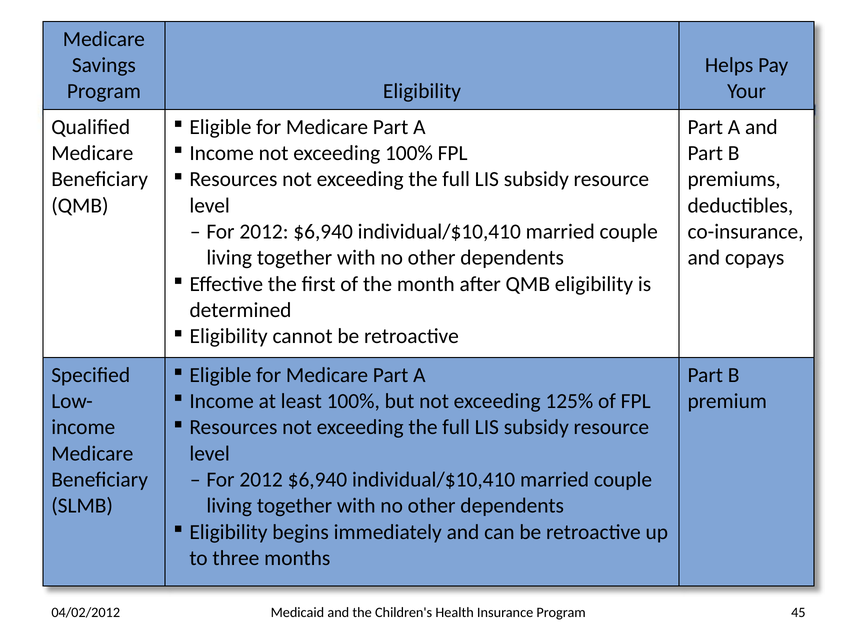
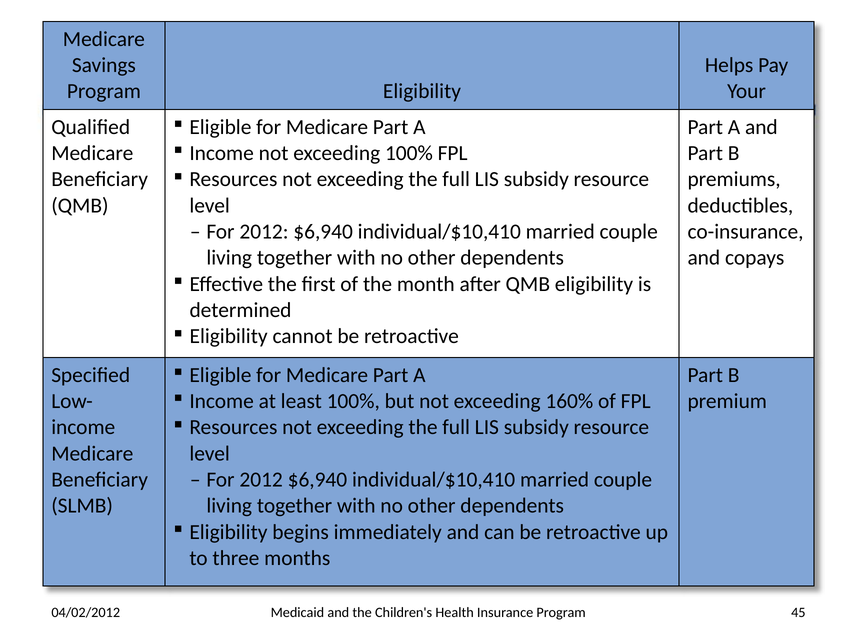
125%: 125% -> 160% (569, 401)
